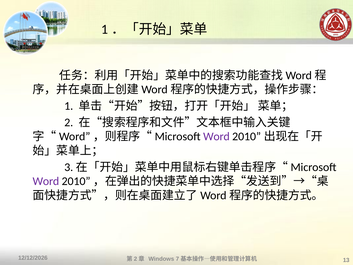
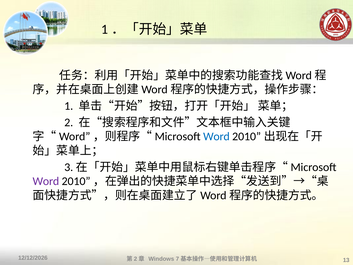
Word colour: purple -> blue (216, 136)
